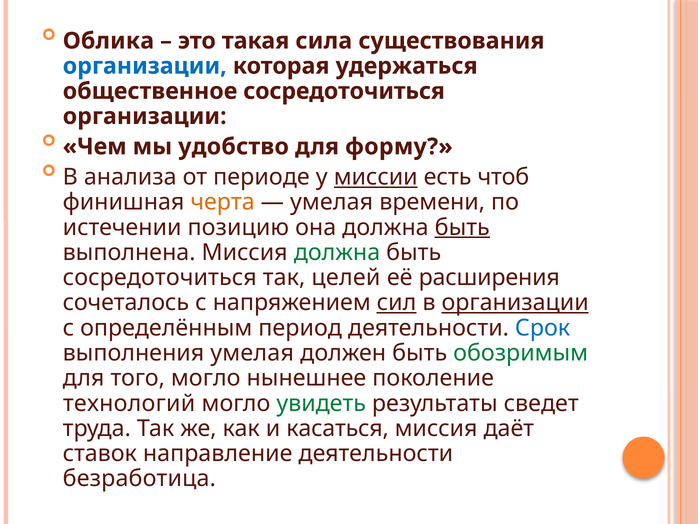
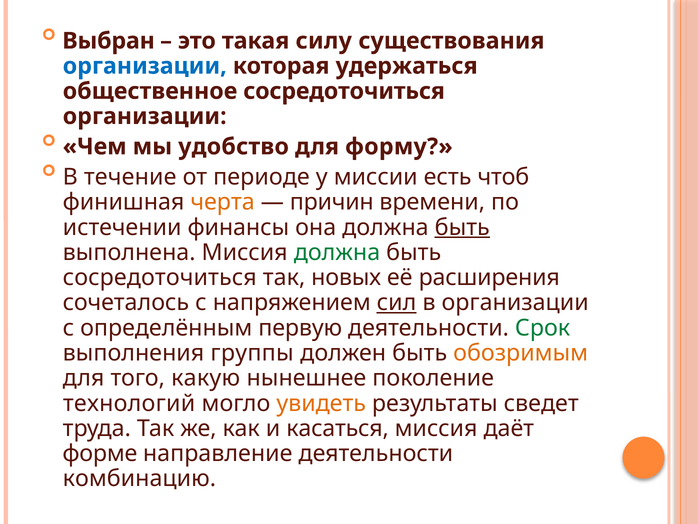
Облика: Облика -> Выбран (109, 41)
сила: сила -> силу (324, 41)
анализа: анализа -> течение (130, 177)
миссии underline: present -> none (376, 177)
умелая: умелая -> причин (332, 202)
позицию: позицию -> финансы (238, 227)
целей: целей -> новых (346, 277)
организации underline: present -> none (515, 302)
период: период -> первую (300, 328)
Срок colour: blue -> green (543, 328)
выполнения умелая: умелая -> группы (252, 353)
обозримым colour: green -> orange (521, 353)
того могло: могло -> какую (206, 378)
увидеть colour: green -> orange (321, 403)
ставок: ставок -> форме (100, 453)
безработица: безработица -> комбинацию (139, 478)
